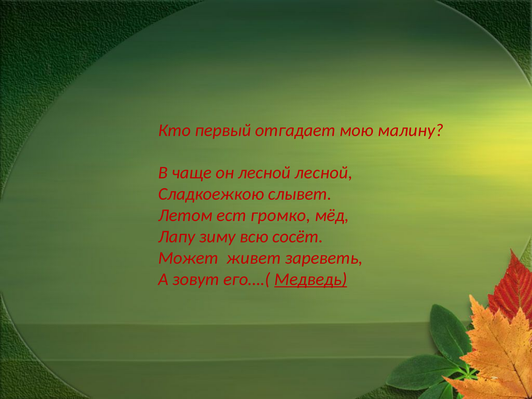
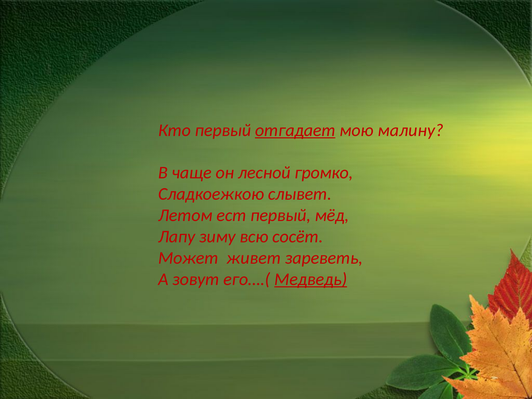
отгадает underline: none -> present (295, 130)
лесной лесной: лесной -> громко (324, 173)
ест громко: громко -> первый (281, 215)
